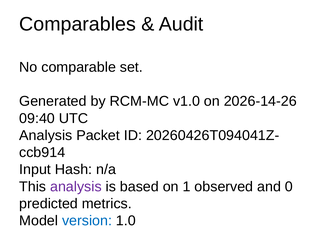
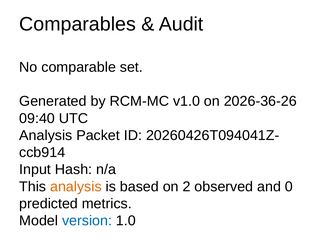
2026-14-26: 2026-14-26 -> 2026-36-26 (260, 102)
analysis colour: purple -> orange (76, 187)
1: 1 -> 2 (187, 187)
